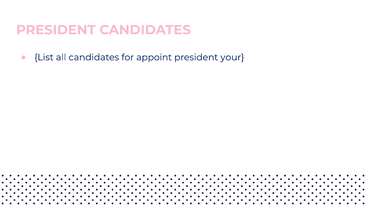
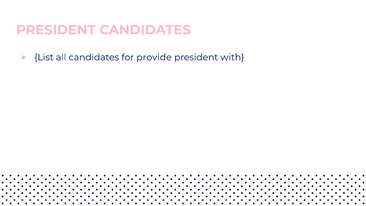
appoint: appoint -> provide (154, 57)
your: your -> with (232, 57)
